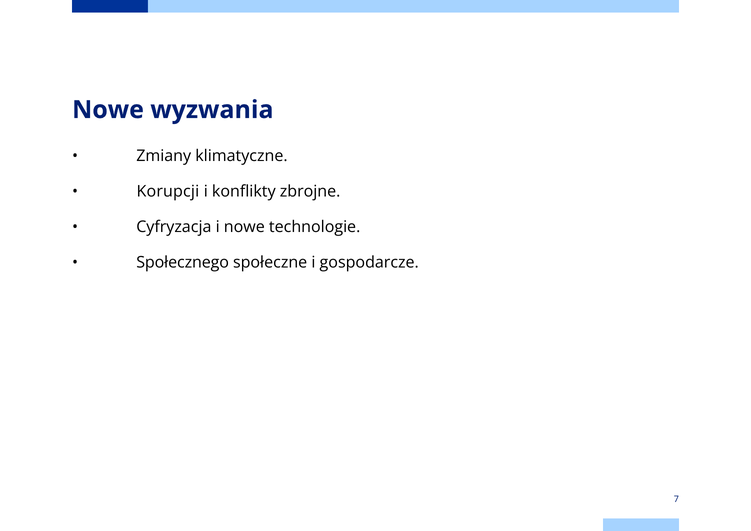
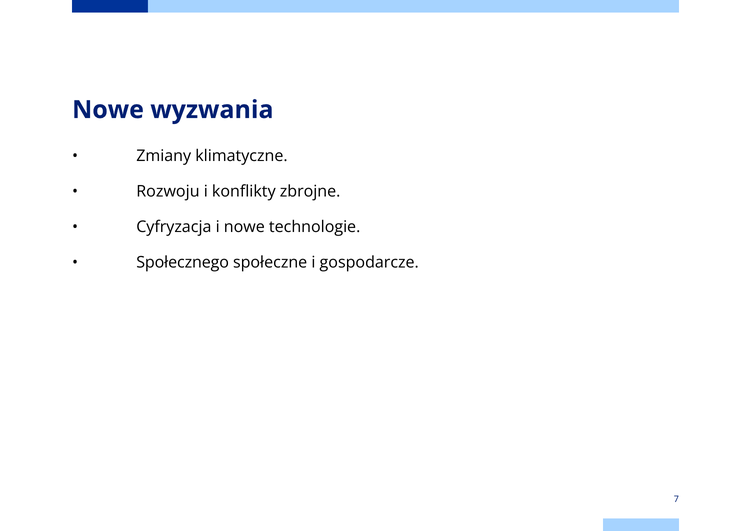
Korupcji: Korupcji -> Rozwoju (168, 192)
